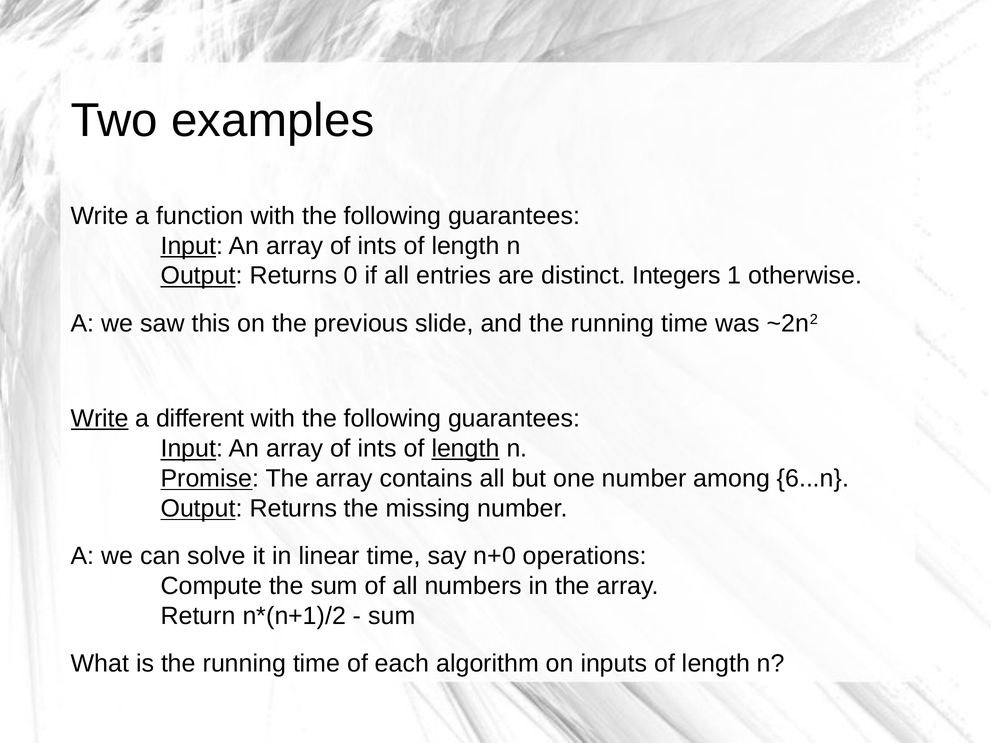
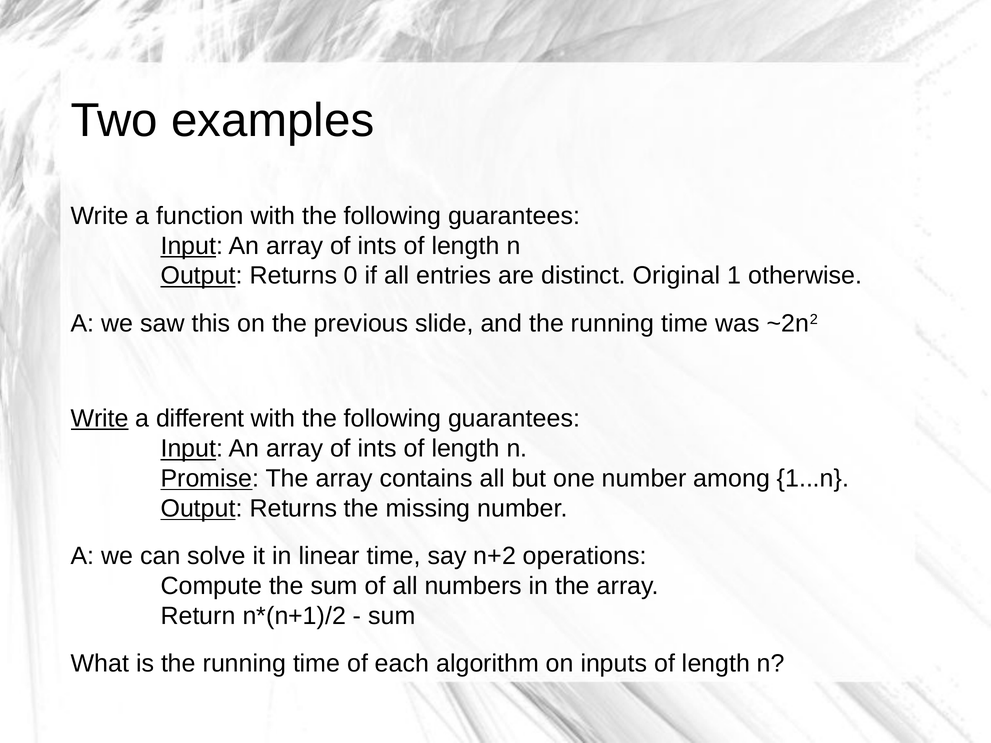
Integers: Integers -> Original (676, 276)
length underline: present -> none (466, 449)
6...n: 6...n -> 1...n (813, 479)
n+0: n+0 -> n+2 (495, 556)
